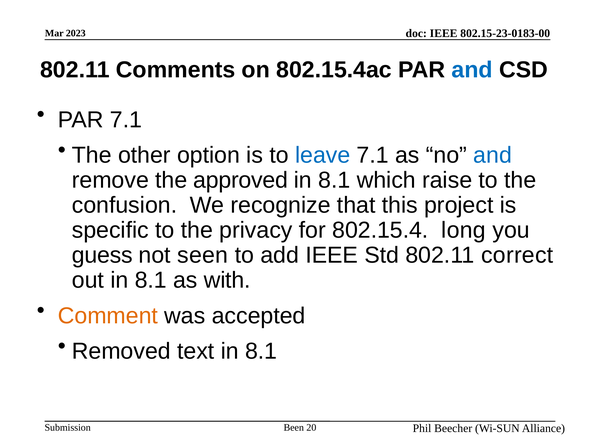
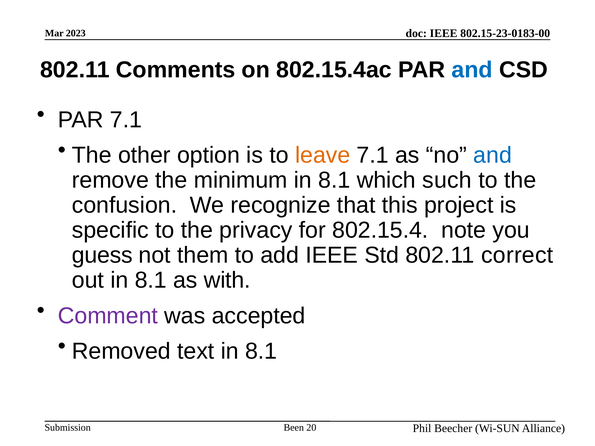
leave colour: blue -> orange (323, 155)
approved: approved -> minimum (241, 180)
raise: raise -> such (447, 180)
long: long -> note (464, 230)
seen: seen -> them (203, 255)
Comment colour: orange -> purple (108, 316)
